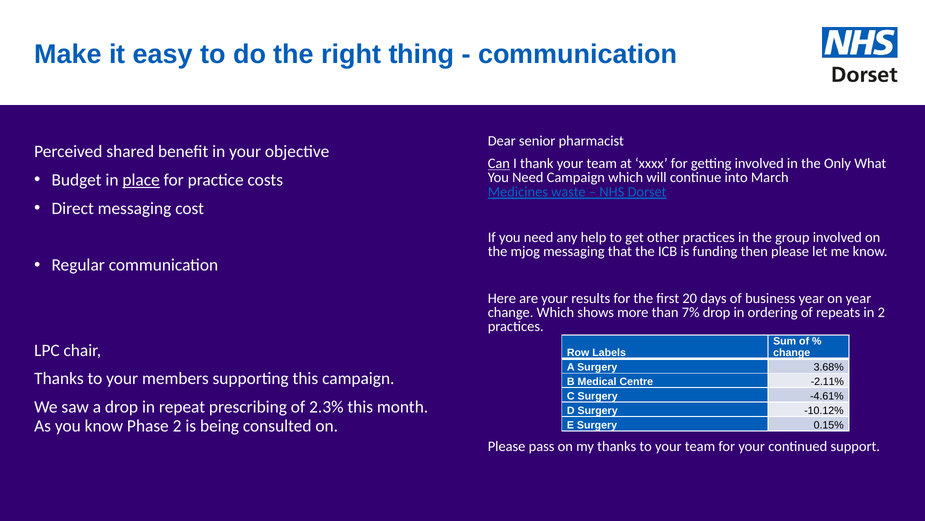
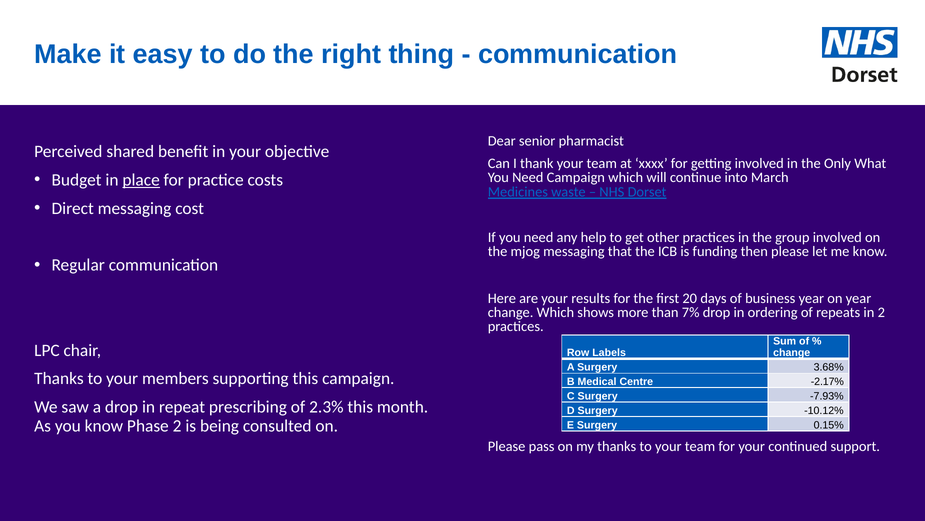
Can underline: present -> none (499, 163)
-2.11%: -2.11% -> -2.17% (827, 381)
-4.61%: -4.61% -> -7.93% (827, 396)
